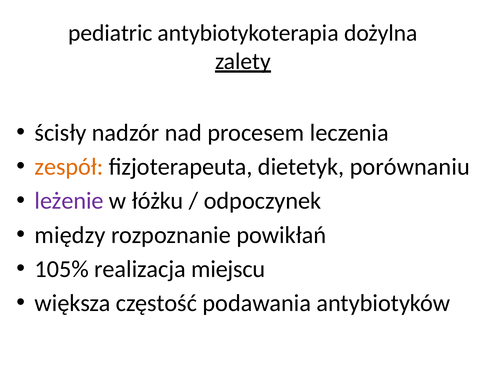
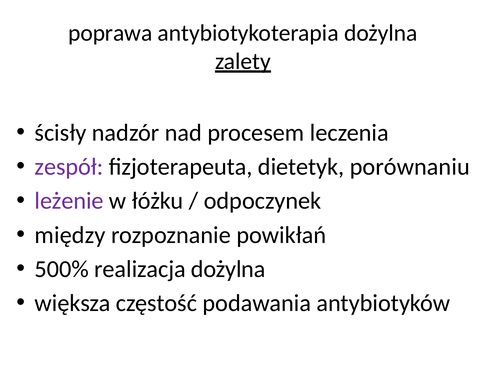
pediatric: pediatric -> poprawa (110, 33)
zespół colour: orange -> purple (69, 167)
105%: 105% -> 500% (62, 269)
realizacja miejscu: miejscu -> dożylna (228, 269)
